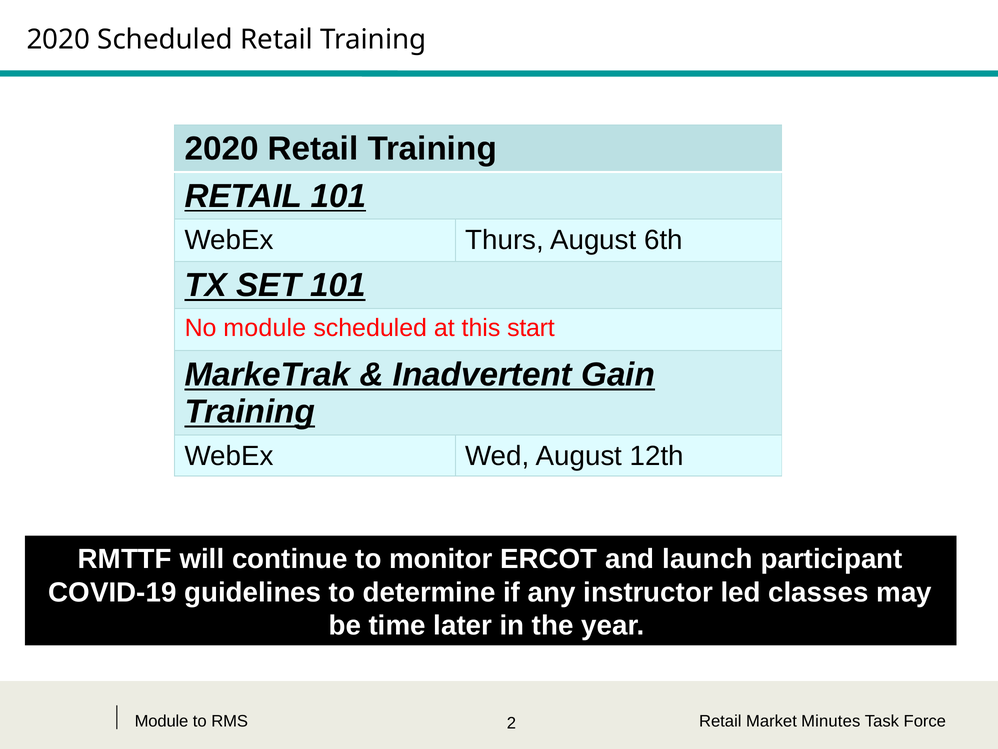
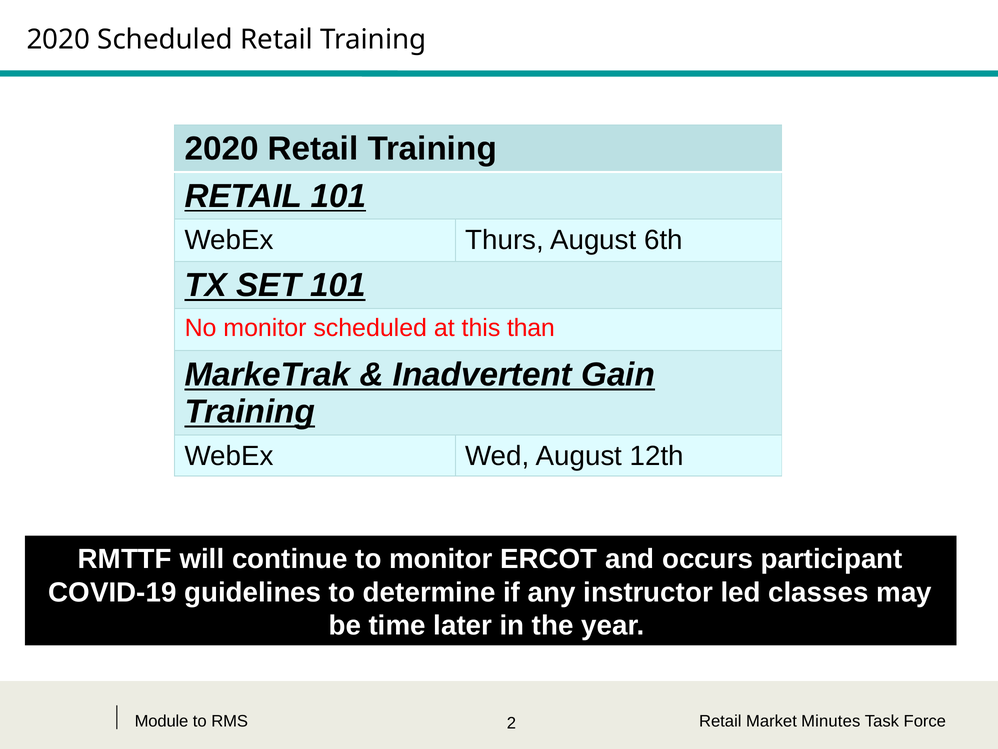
No module: module -> monitor (265, 328)
start: start -> than (531, 328)
launch: launch -> occurs (708, 559)
